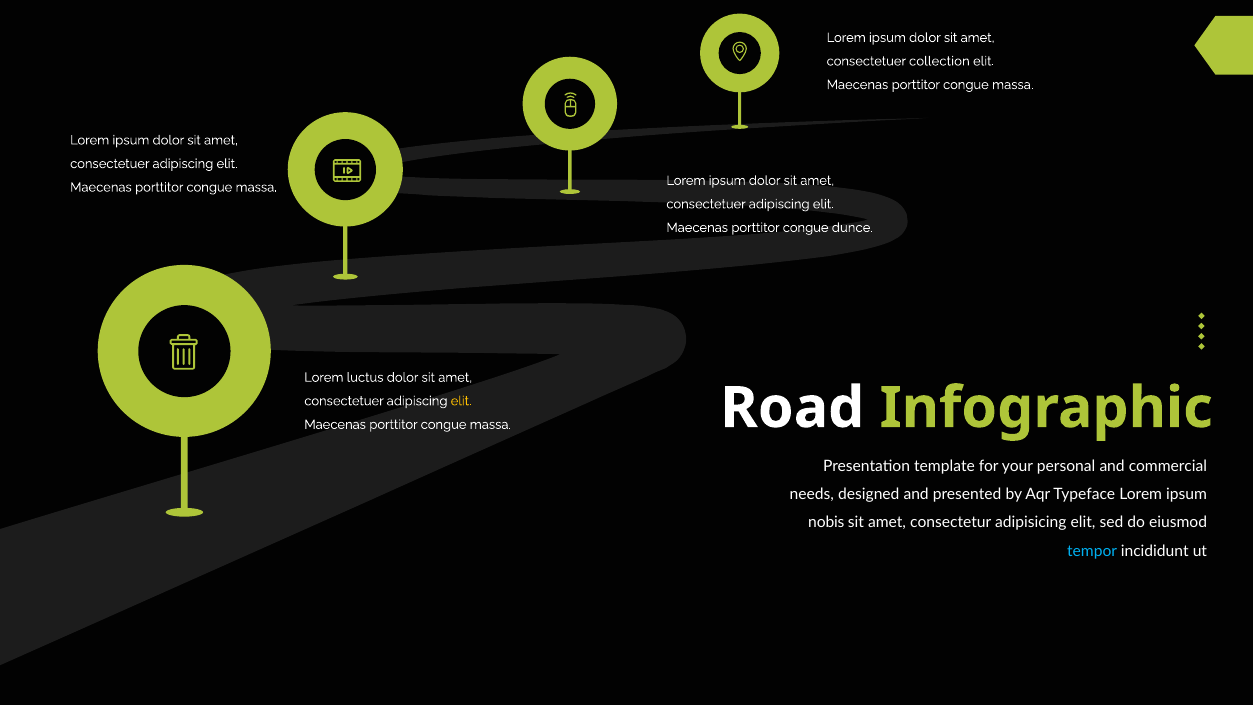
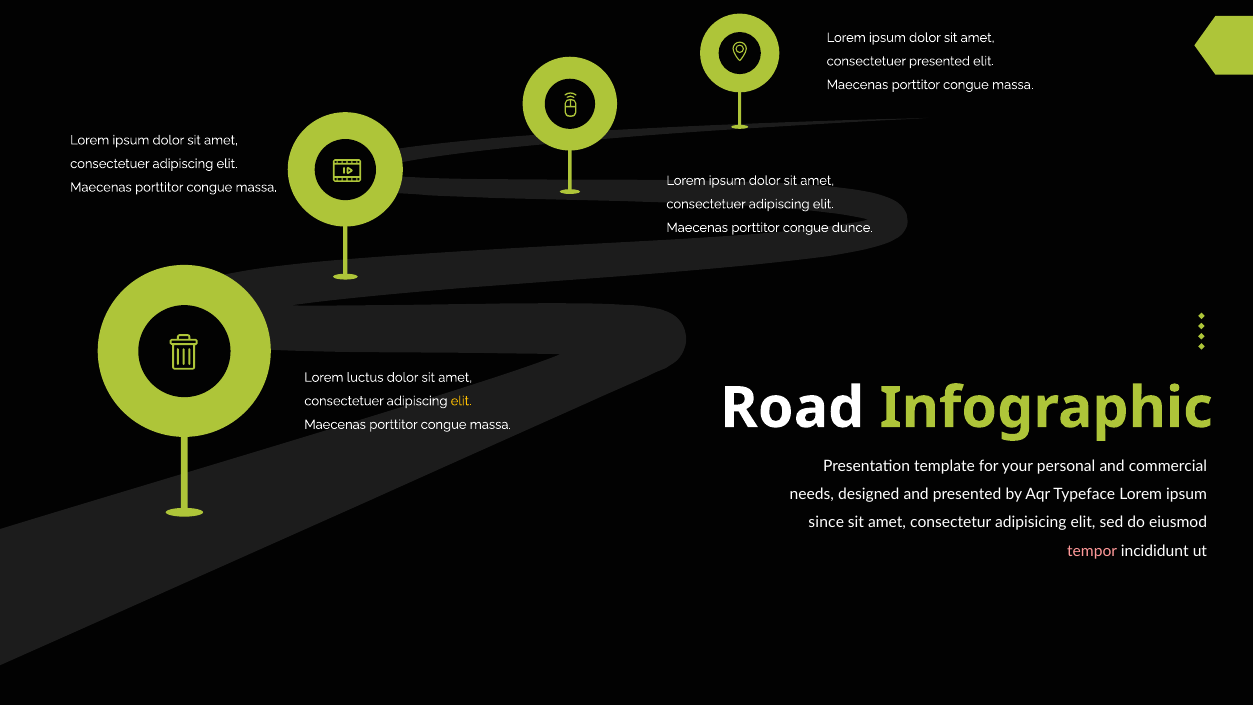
consectetuer collection: collection -> presented (939, 61)
nobis: nobis -> since (826, 522)
tempor colour: light blue -> pink (1092, 551)
